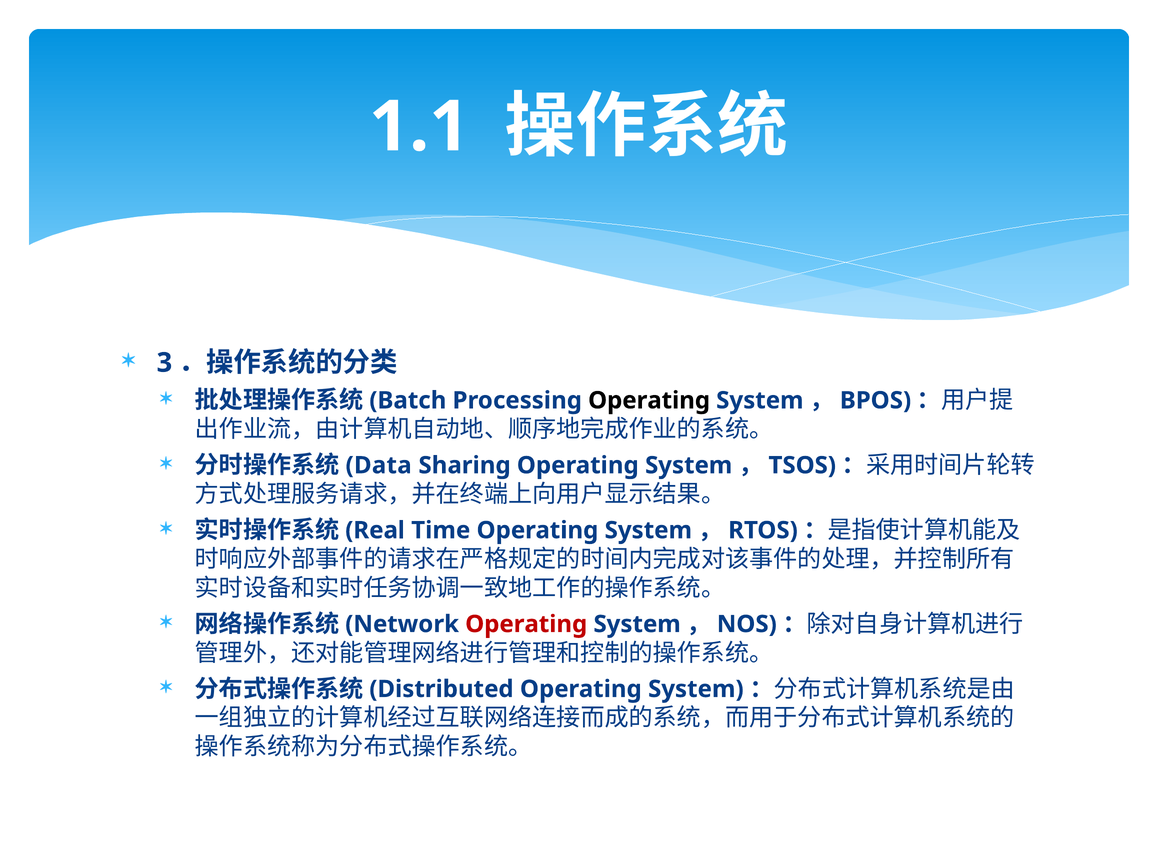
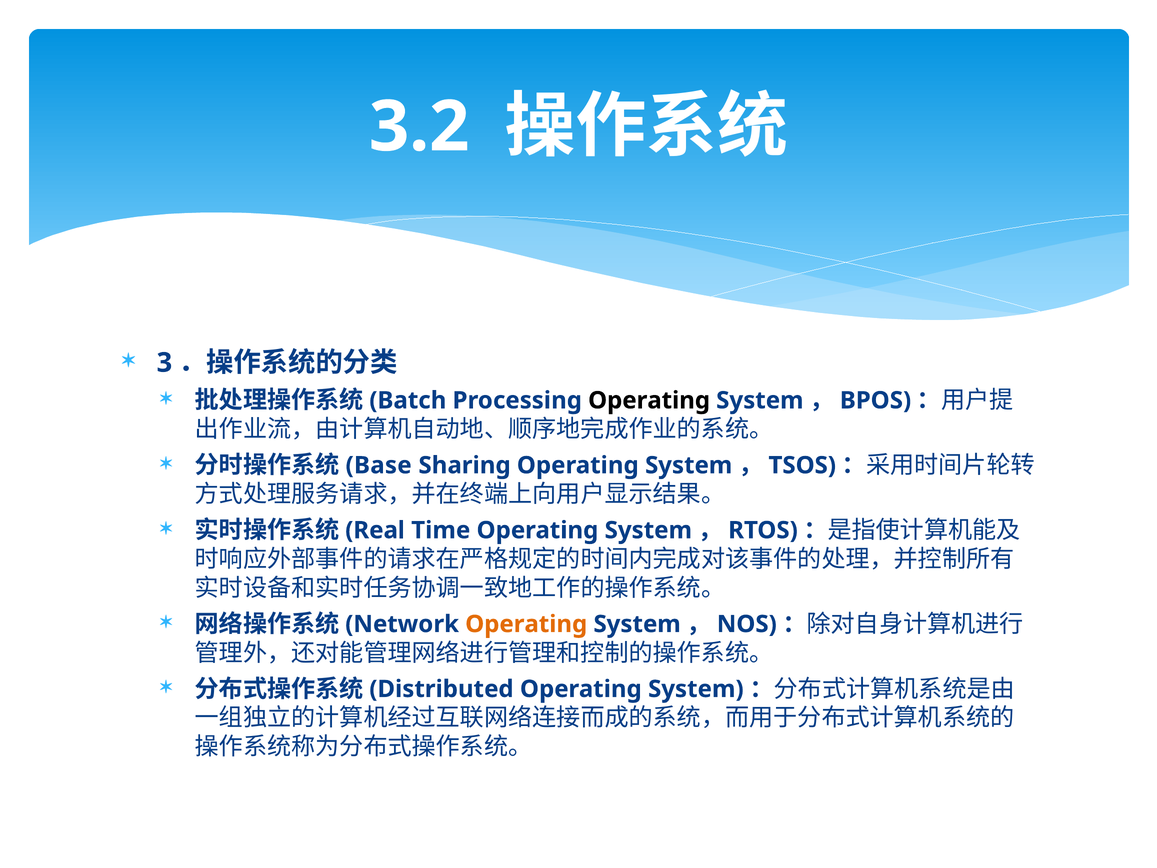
1.1: 1.1 -> 3.2 (419, 127)
Data: Data -> Base (379, 465)
Operating colour: red -> orange (526, 624)
